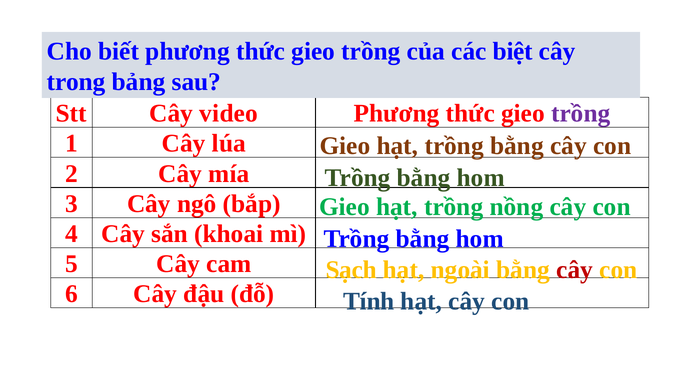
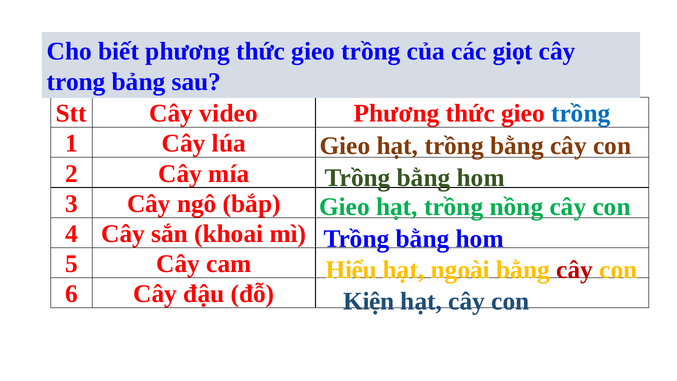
biệt: biệt -> giọt (513, 51)
trồng colour: purple -> blue (581, 113)
Sạch: Sạch -> Hiểu (351, 270)
Tính: Tính -> Kiện (369, 301)
